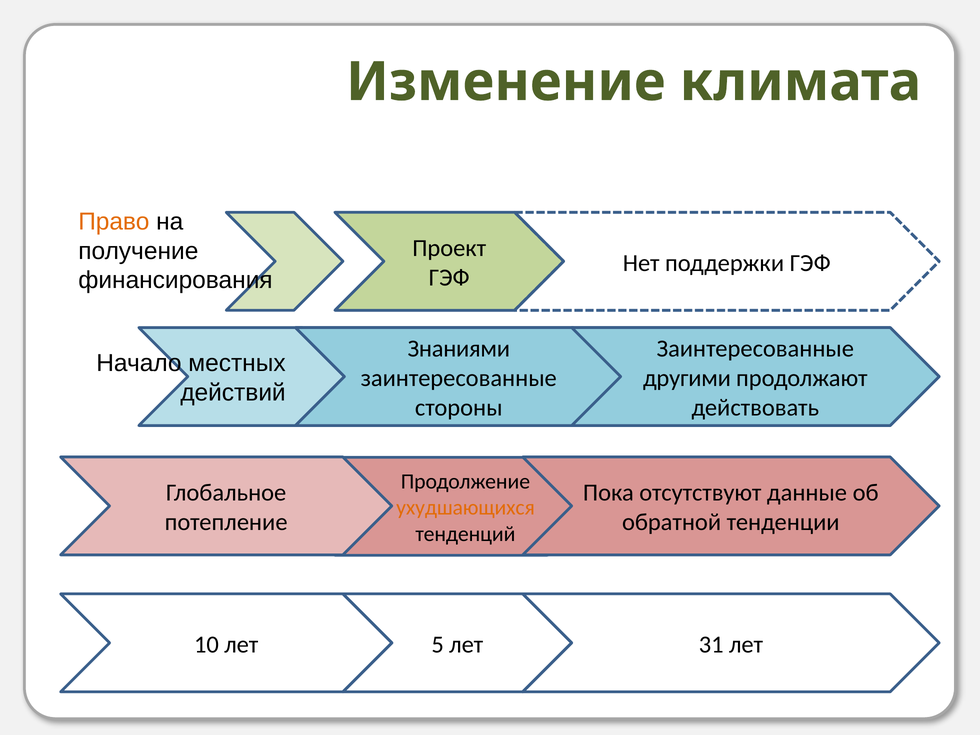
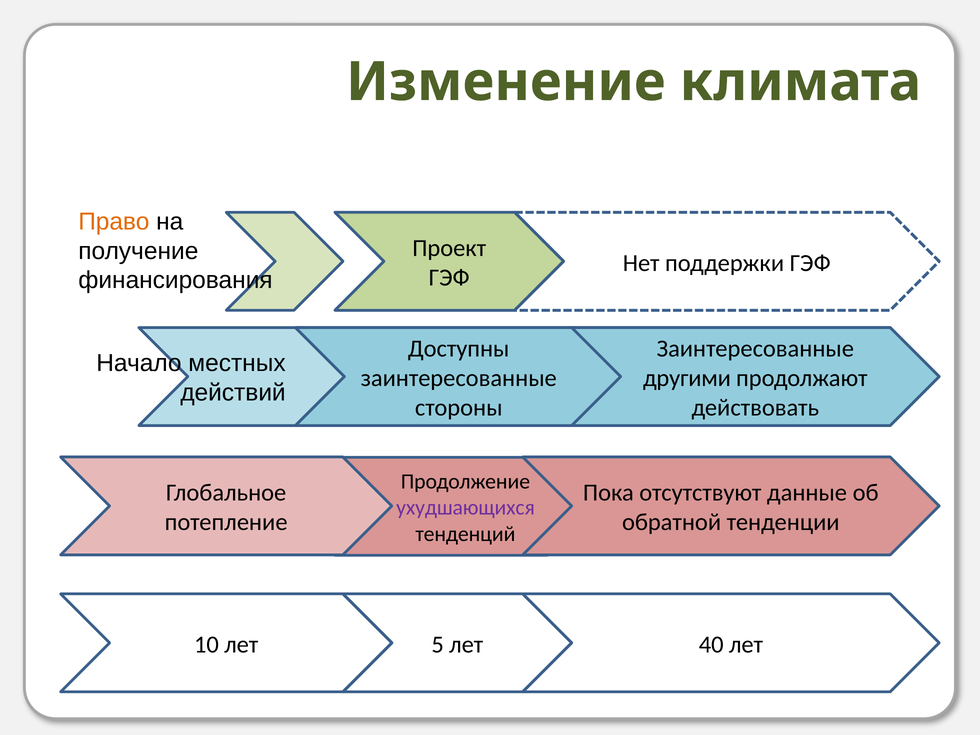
Знаниями: Знаниями -> Доступны (459, 349)
ухудшающихся colour: orange -> purple (466, 508)
31: 31 -> 40 (711, 645)
